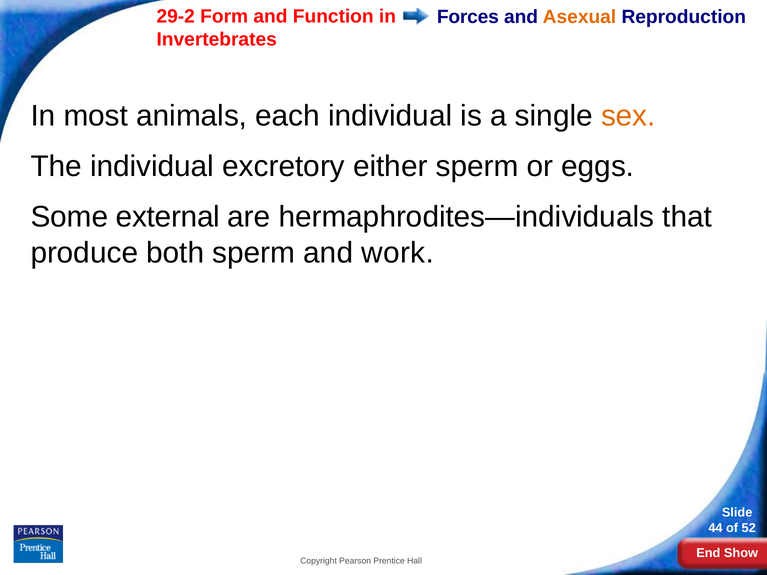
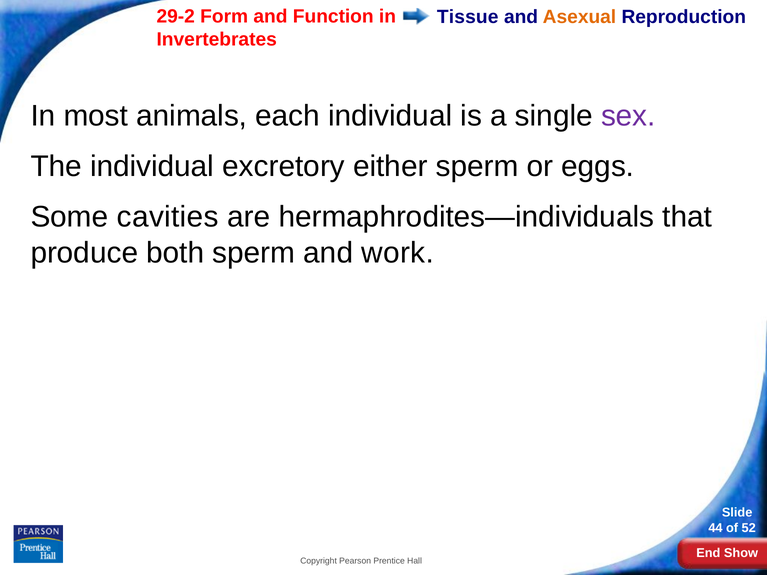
Forces: Forces -> Tissue (468, 17)
sex colour: orange -> purple (628, 116)
external: external -> cavities (168, 217)
